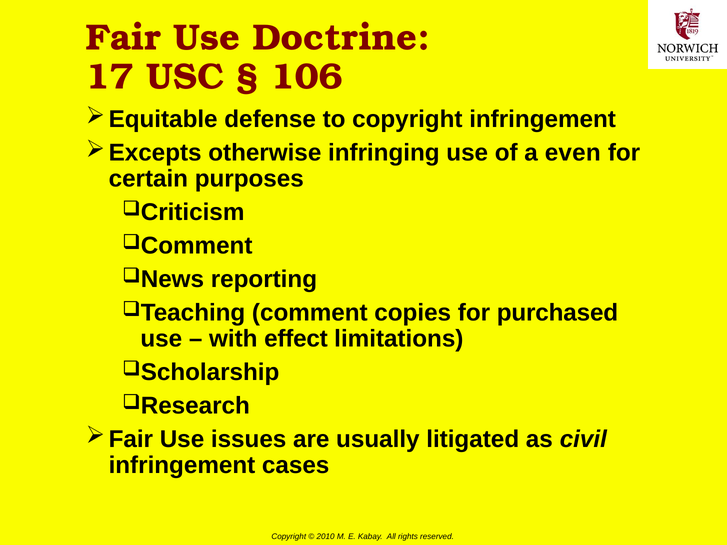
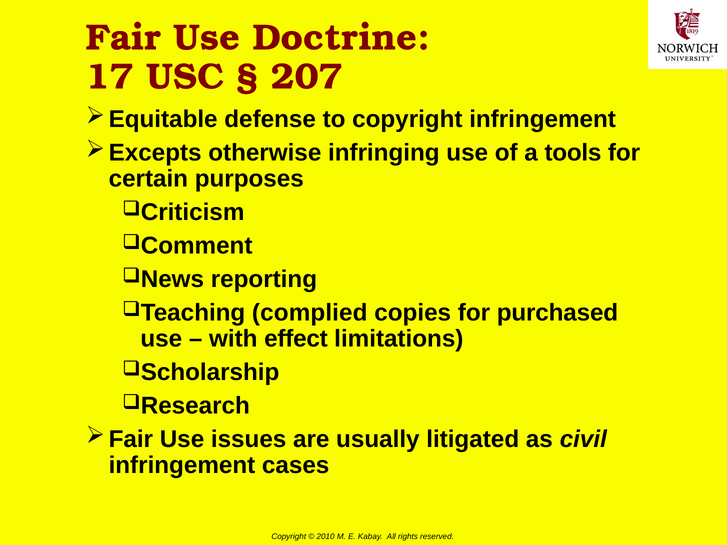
106: 106 -> 207 (307, 77)
even: even -> tools (573, 153)
comment: comment -> complied (310, 313)
